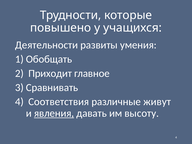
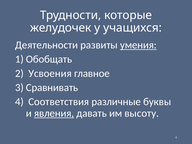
повышено: повышено -> желудочек (61, 28)
умения underline: none -> present (138, 45)
Приходит: Приходит -> Усвоения (50, 73)
живут: живут -> буквы (157, 102)
